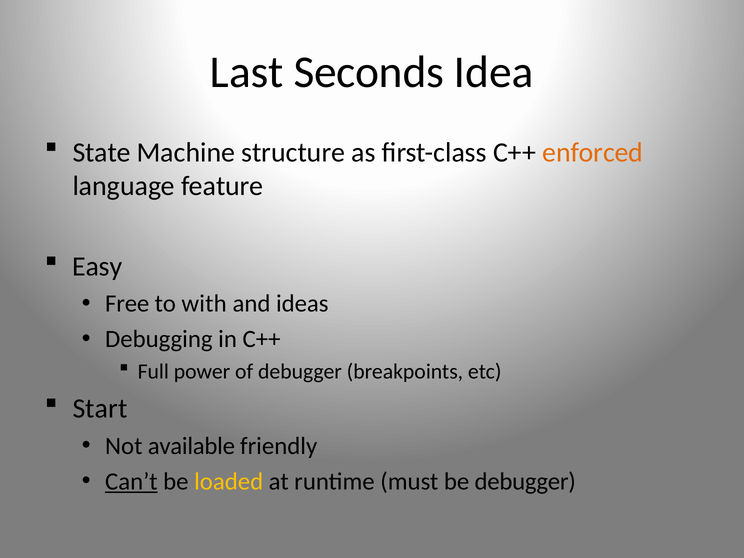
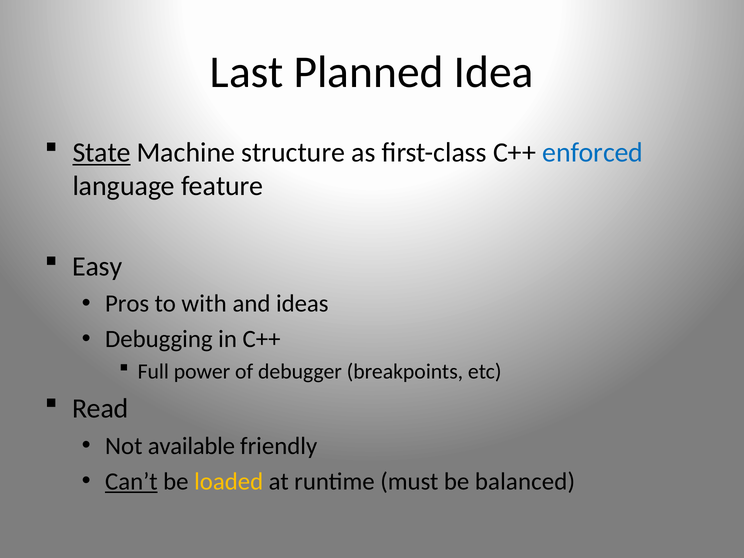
Seconds: Seconds -> Planned (369, 72)
State underline: none -> present (102, 153)
enforced colour: orange -> blue (593, 153)
Free: Free -> Pros (127, 304)
Start: Start -> Read (100, 409)
be debugger: debugger -> balanced (525, 481)
